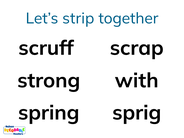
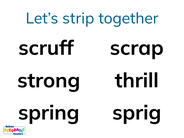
with: with -> thrill (137, 81)
